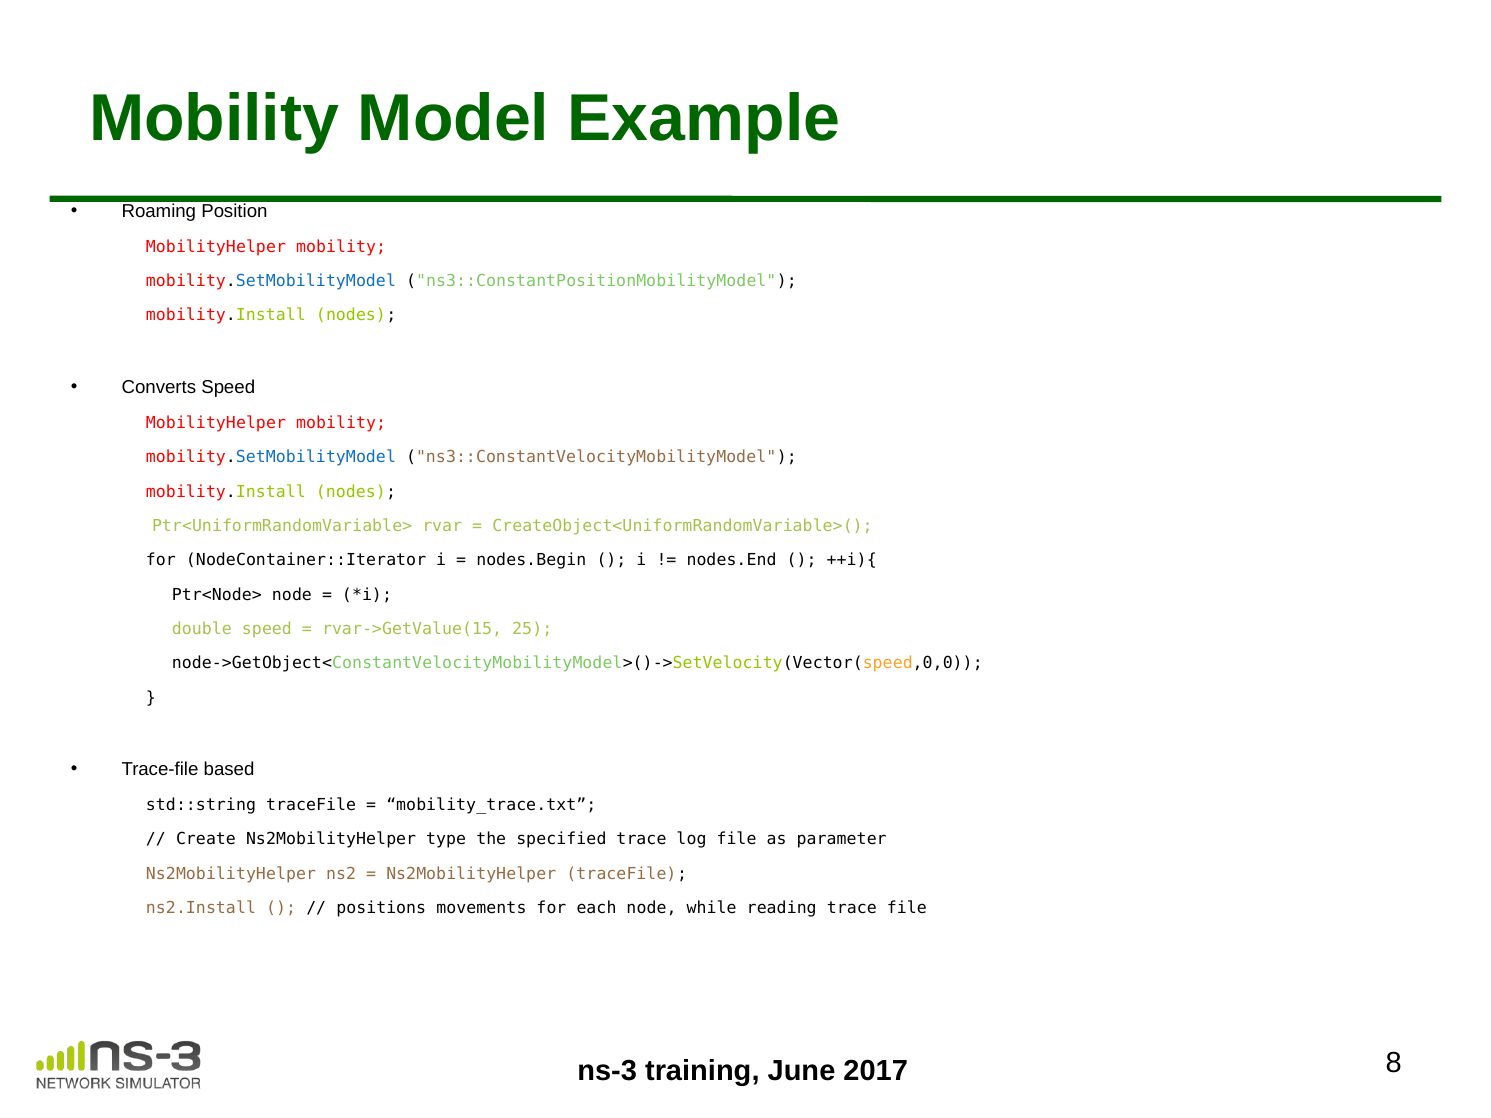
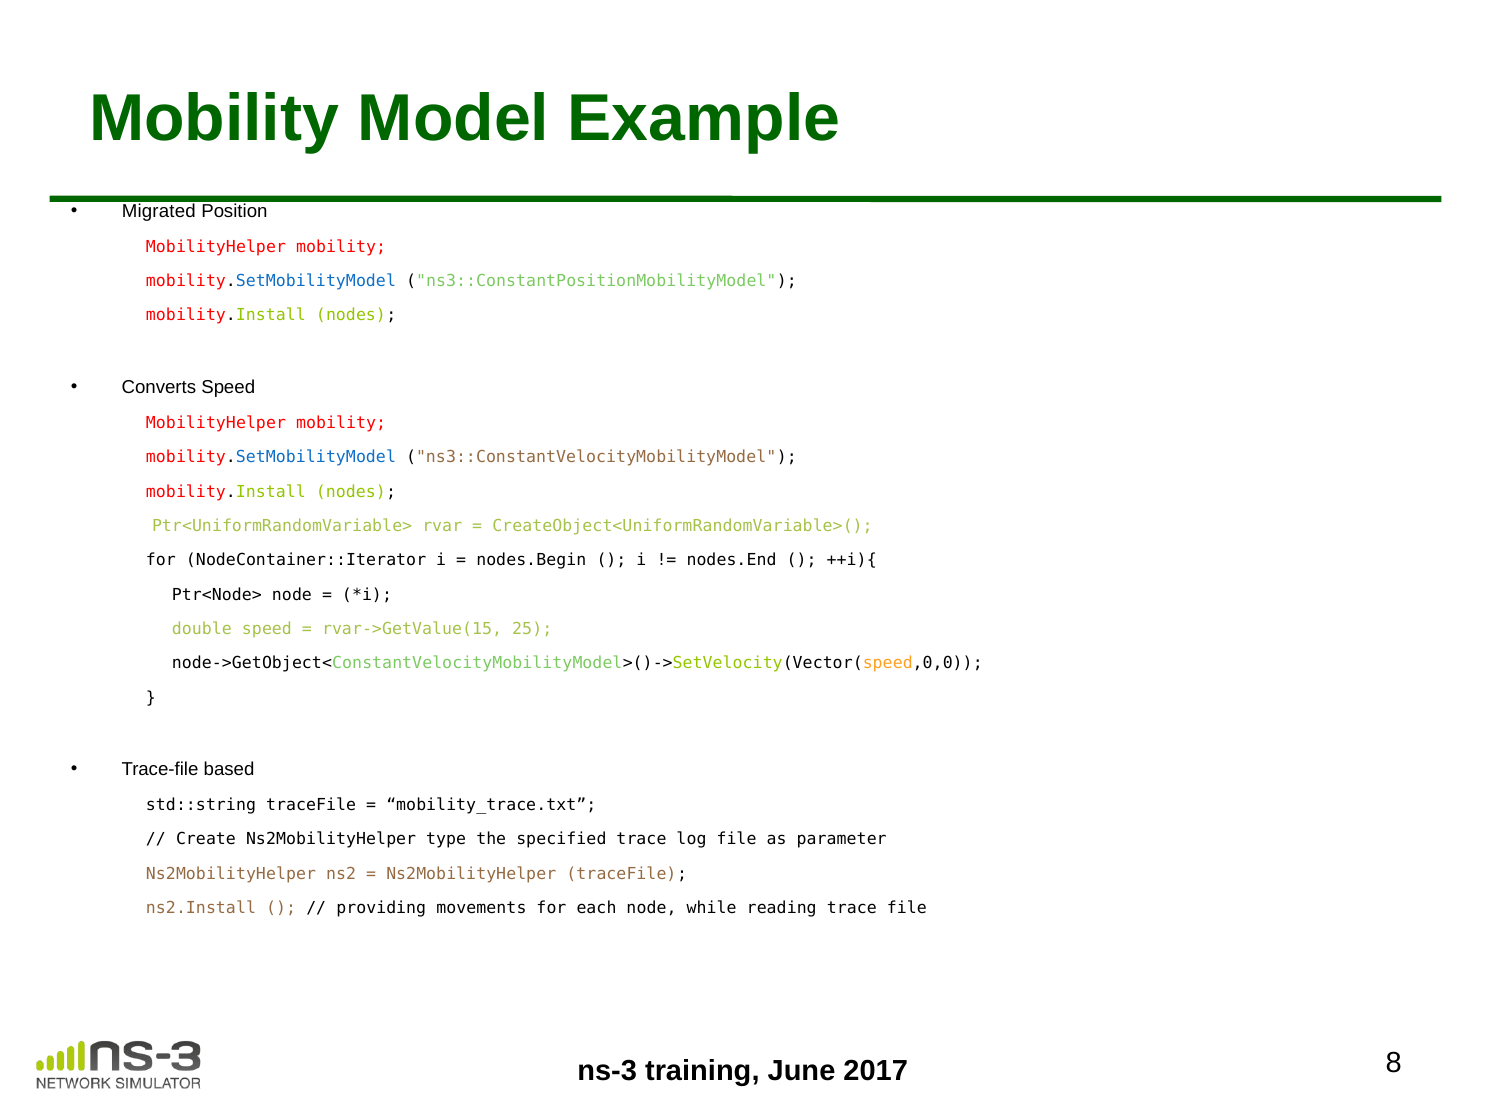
Roaming: Roaming -> Migrated (159, 211)
positions: positions -> providing (381, 908)
